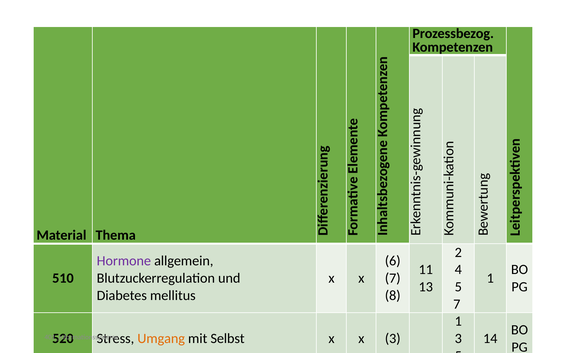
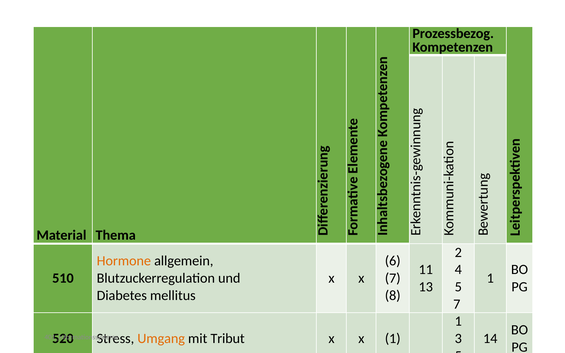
Hormone colour: purple -> orange (124, 261)
Selbst: Selbst -> Tribut (228, 339)
x 3: 3 -> 1 (393, 339)
